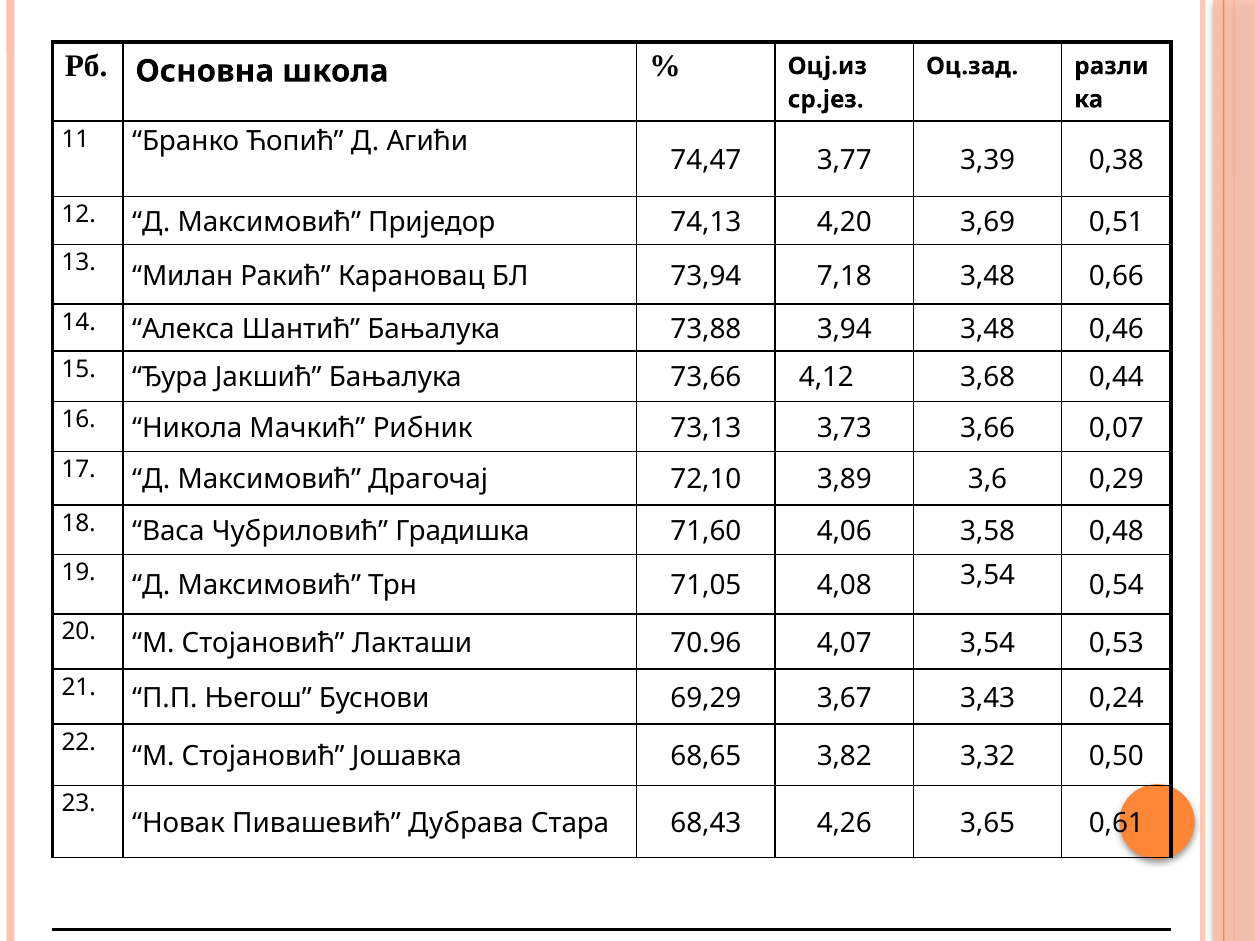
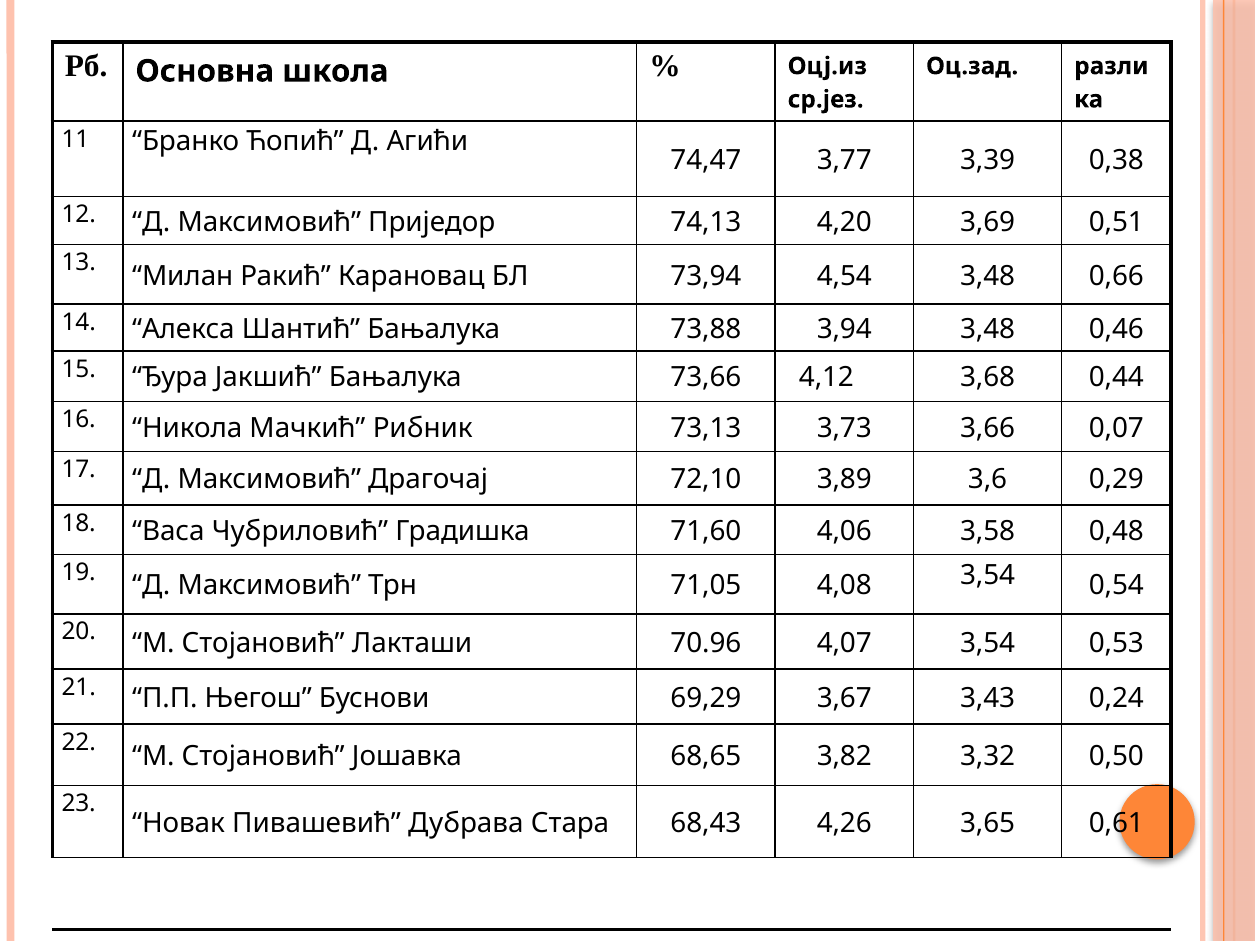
7,18: 7,18 -> 4,54 (844, 276)
